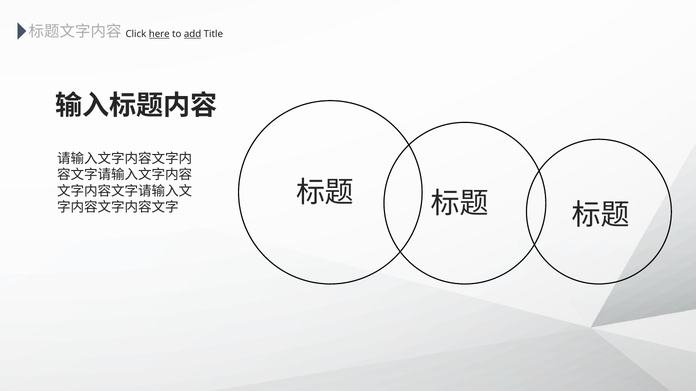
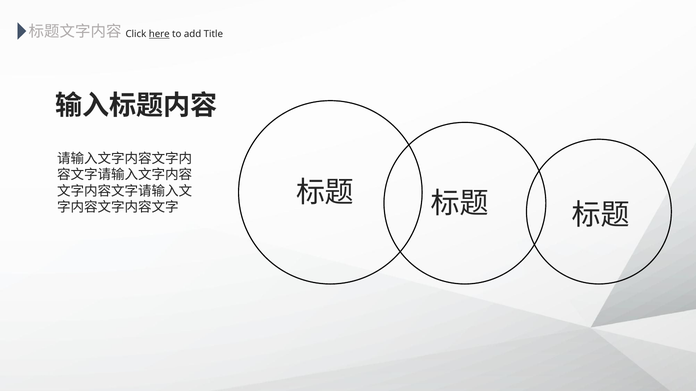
add underline: present -> none (193, 34)
